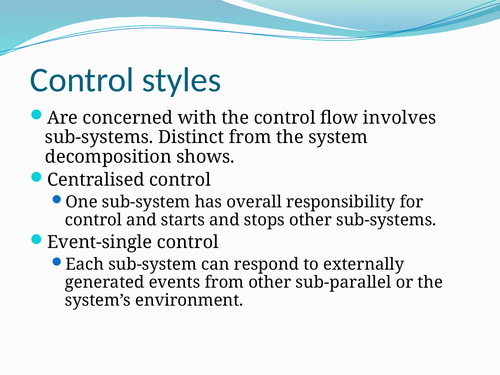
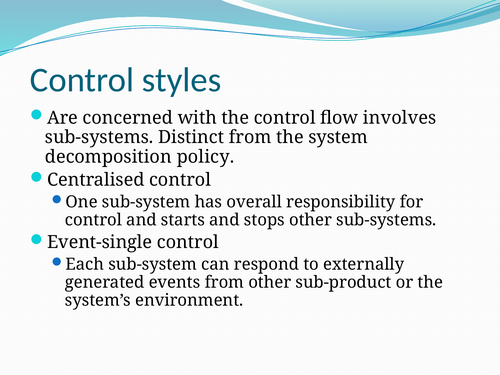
shows: shows -> policy (205, 157)
sub-parallel: sub-parallel -> sub-product (344, 282)
